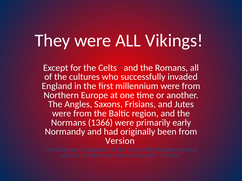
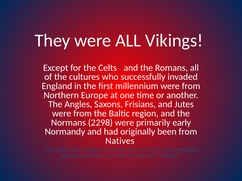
1366: 1366 -> 2298 (100, 123)
Version: Version -> Natives (120, 141)
